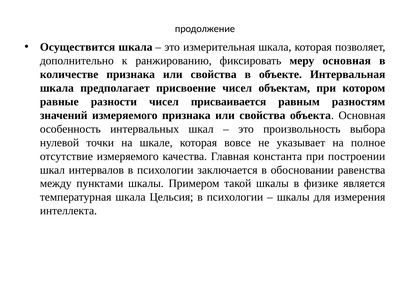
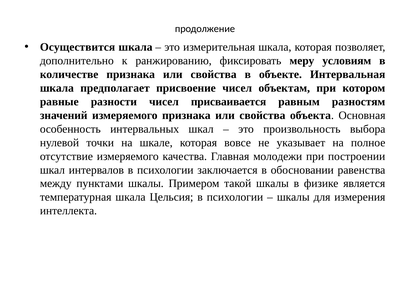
меру основная: основная -> условиям (347, 61)
константа: константа -> молодежи (278, 157)
